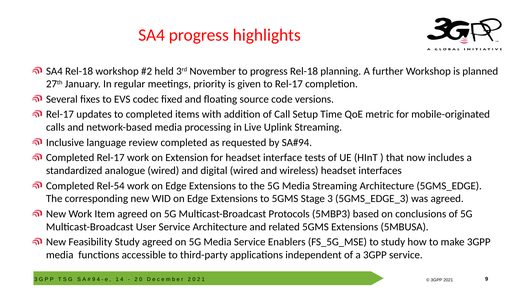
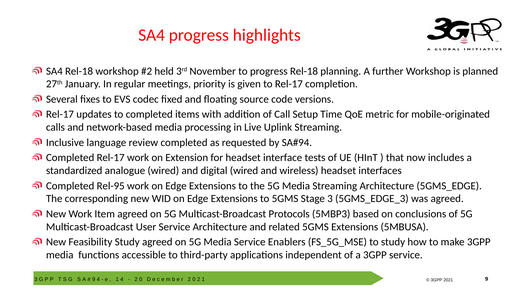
Rel-54: Rel-54 -> Rel-95 (111, 186)
